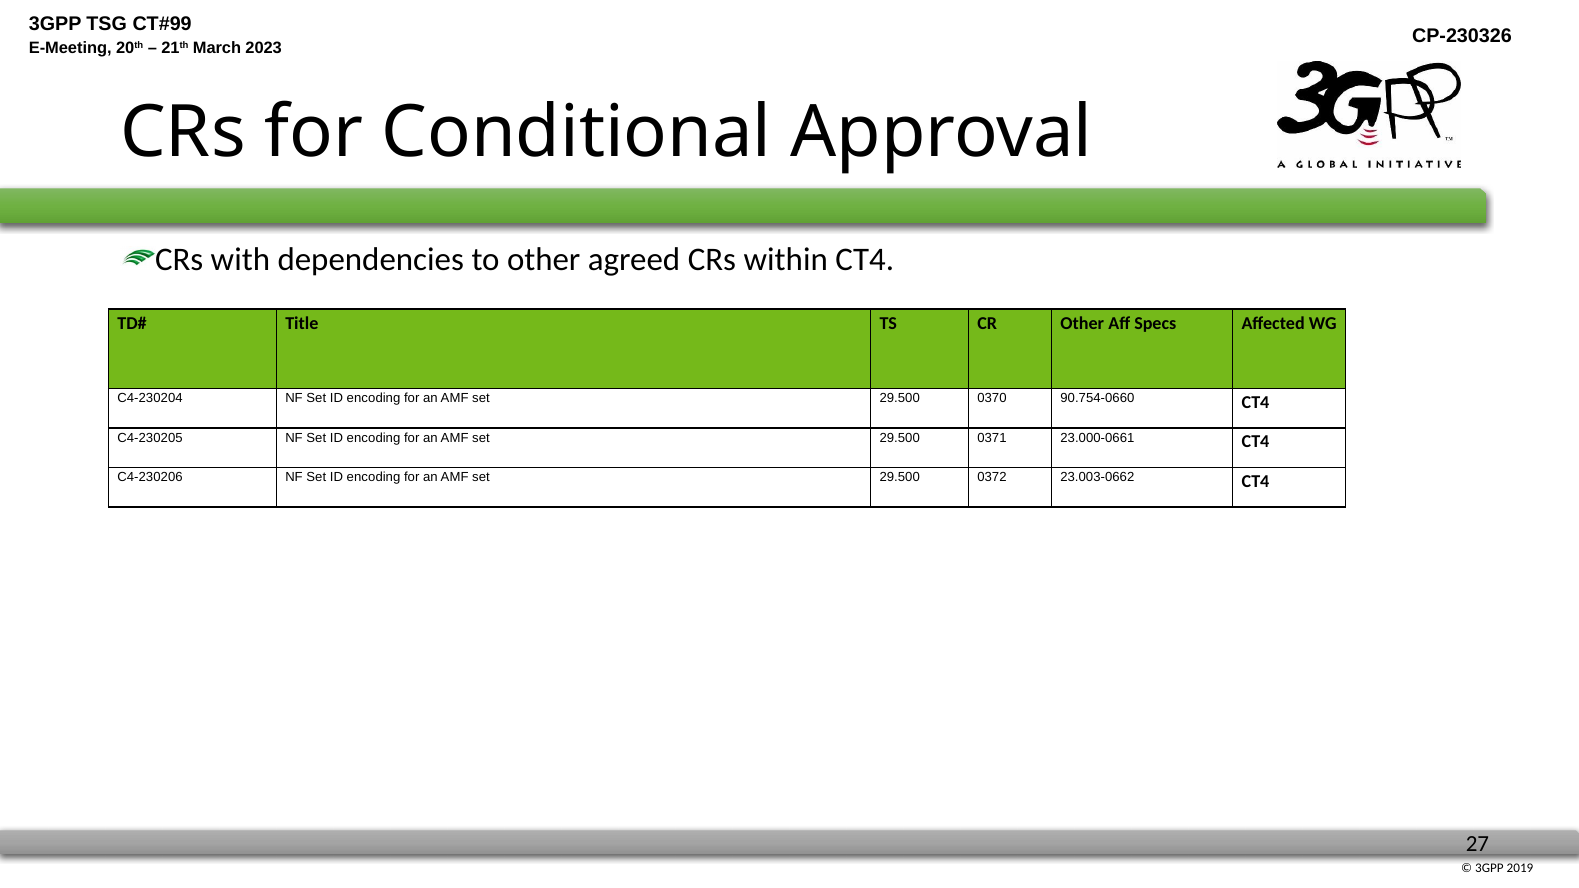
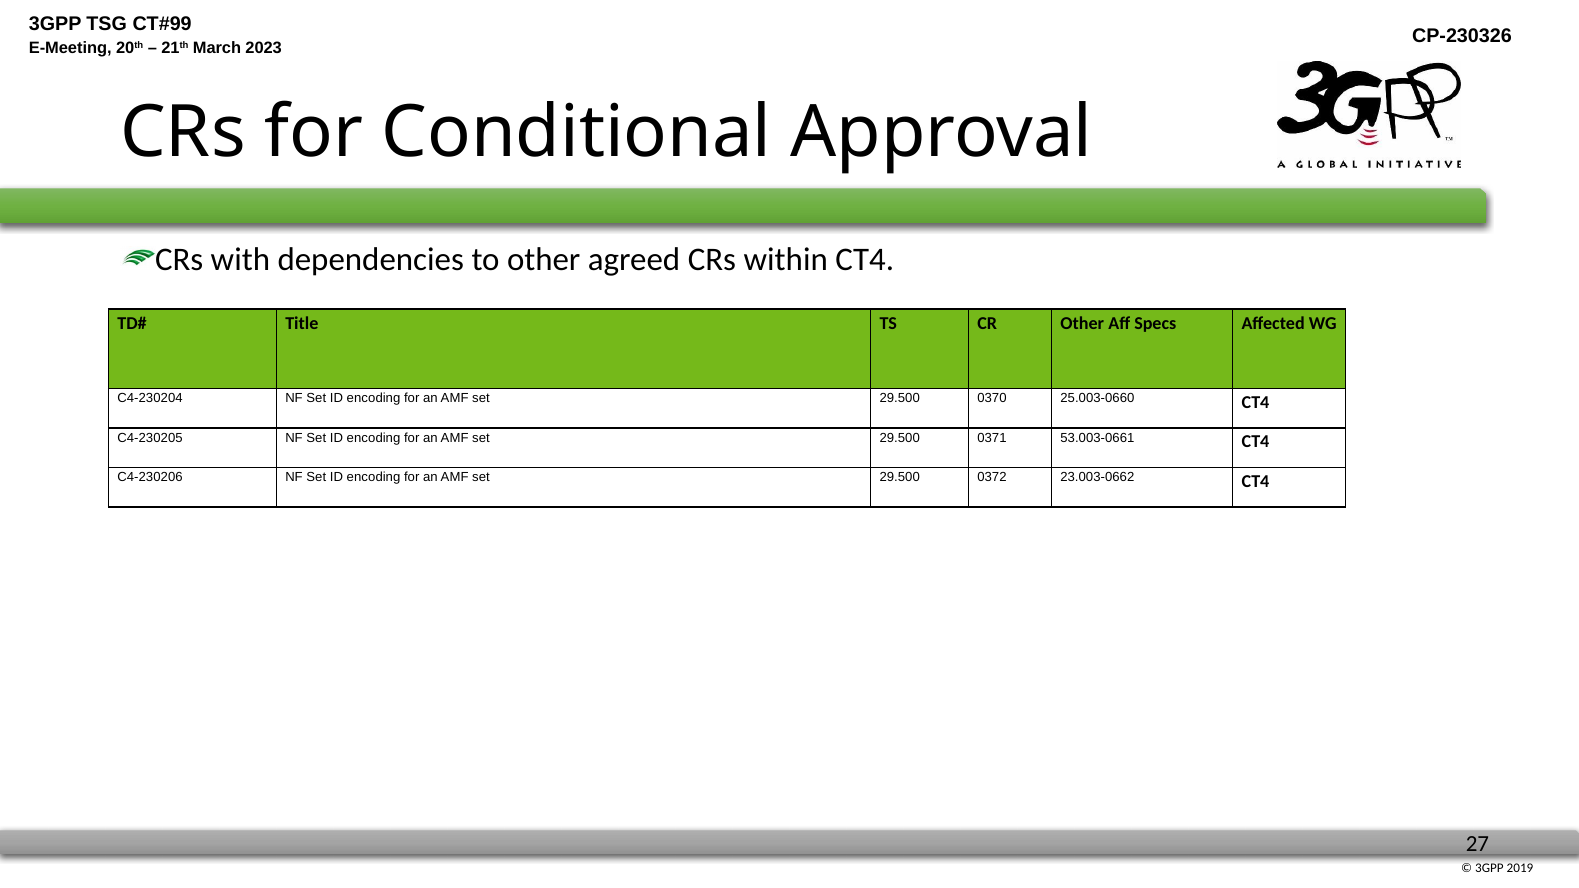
90.754-0660: 90.754-0660 -> 25.003-0660 (1097, 398)
23.000-0661: 23.000-0661 -> 53.003-0661 (1097, 438)
